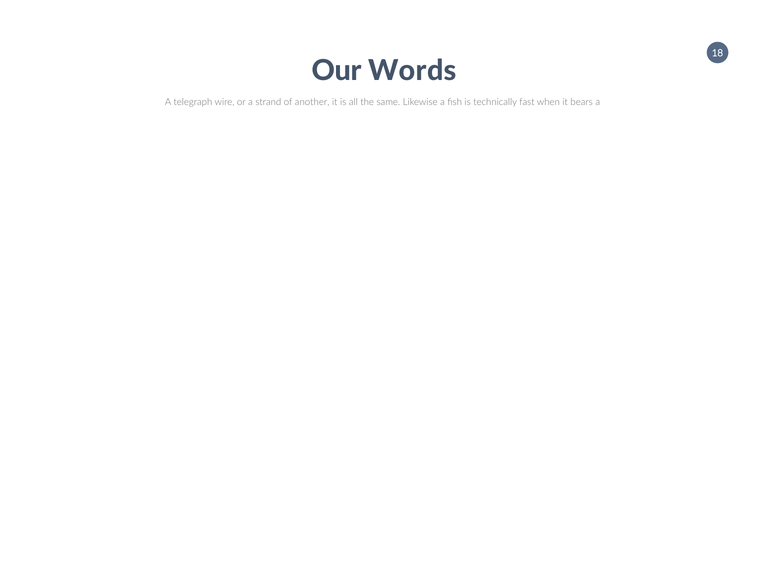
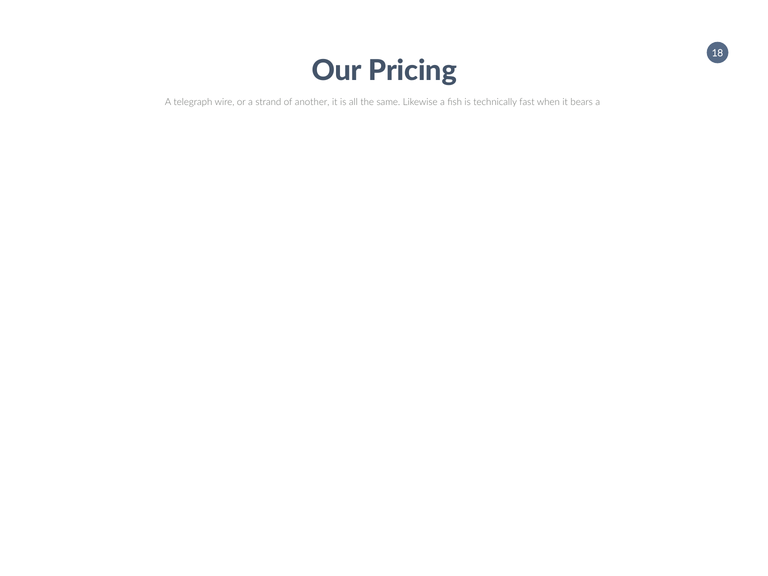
Words: Words -> Pricing (413, 71)
